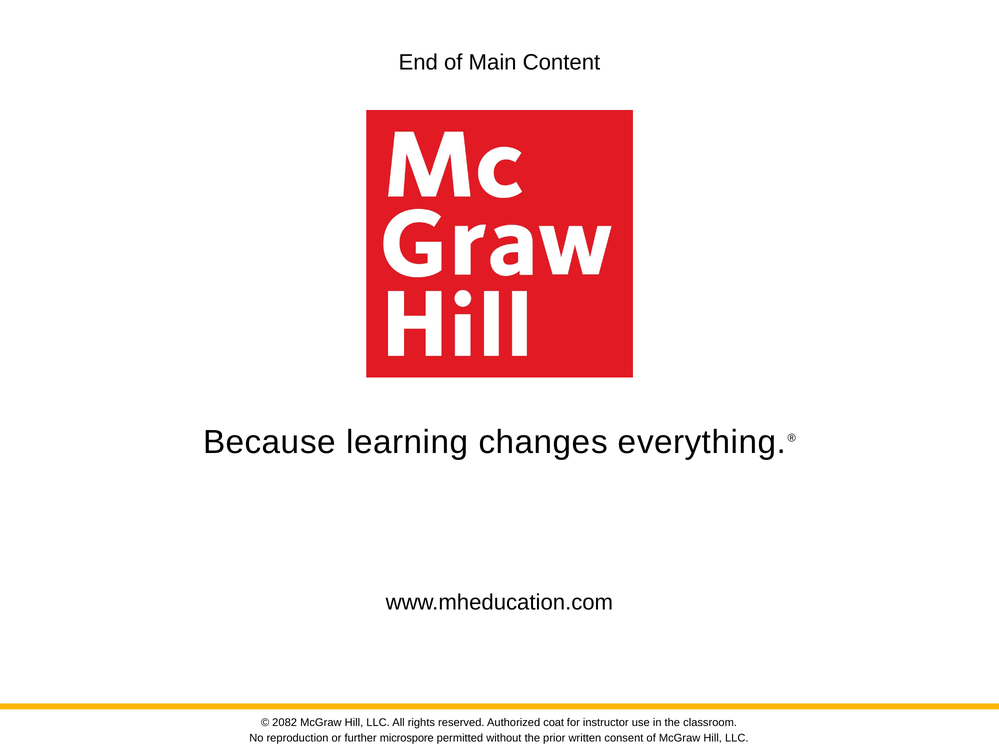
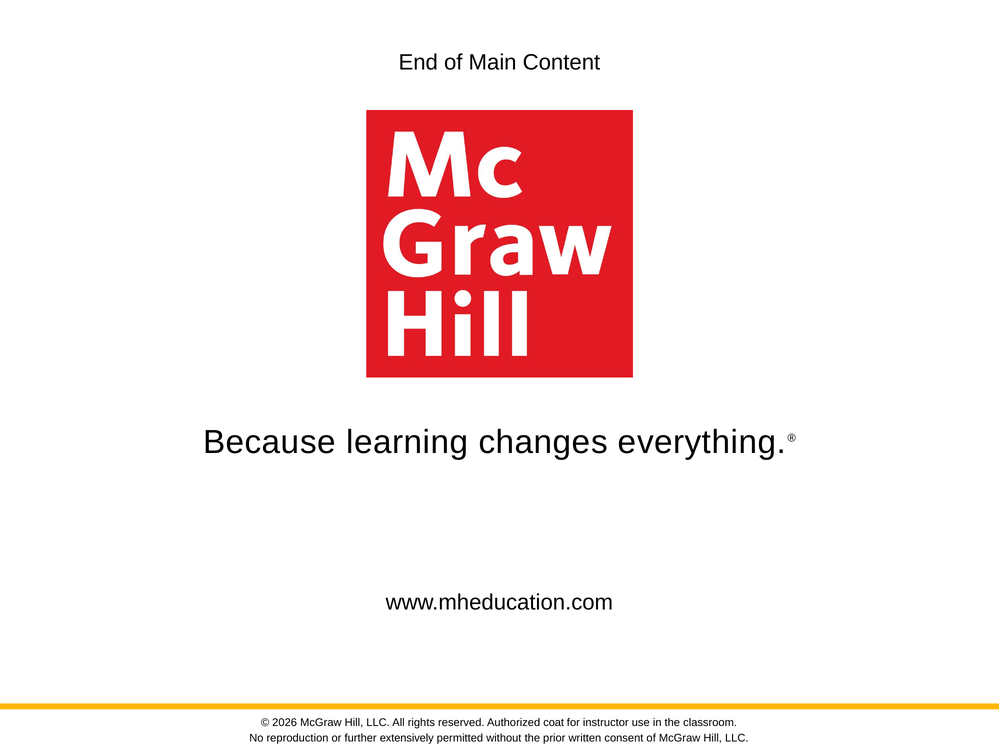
2082: 2082 -> 2026 (285, 722)
microspore: microspore -> extensively (407, 737)
